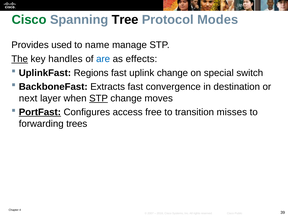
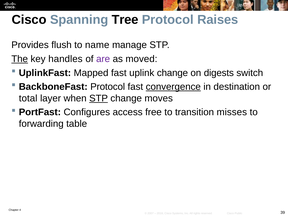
Cisco colour: green -> black (29, 20)
Modes: Modes -> Raises (218, 20)
used: used -> flush (62, 45)
are colour: blue -> purple (103, 59)
effects: effects -> moved (141, 59)
Regions: Regions -> Mapped (91, 73)
special: special -> digests (219, 73)
BackboneFast Extracts: Extracts -> Protocol (108, 87)
convergence underline: none -> present (173, 87)
next: next -> total (28, 98)
PortFast underline: present -> none (40, 112)
trees: trees -> table (77, 124)
